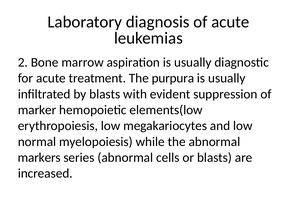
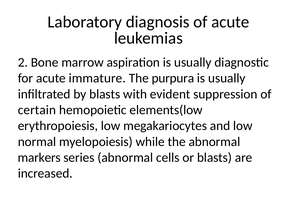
treatment: treatment -> immature (97, 78)
marker: marker -> certain (37, 110)
